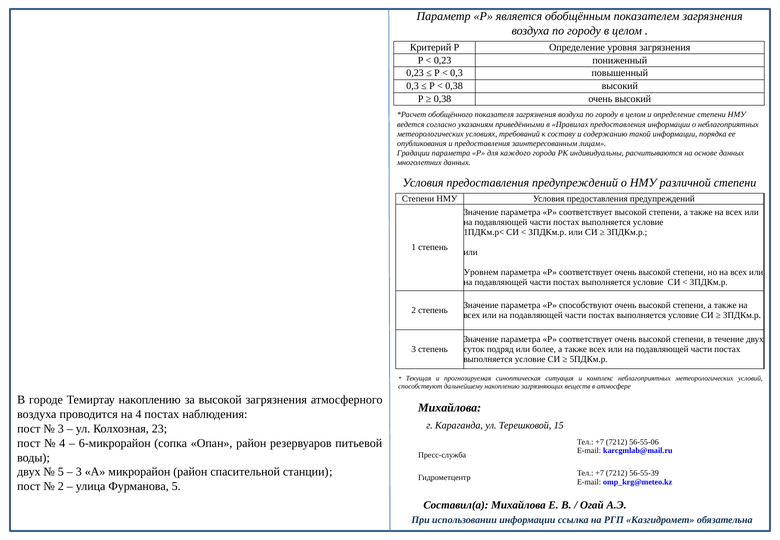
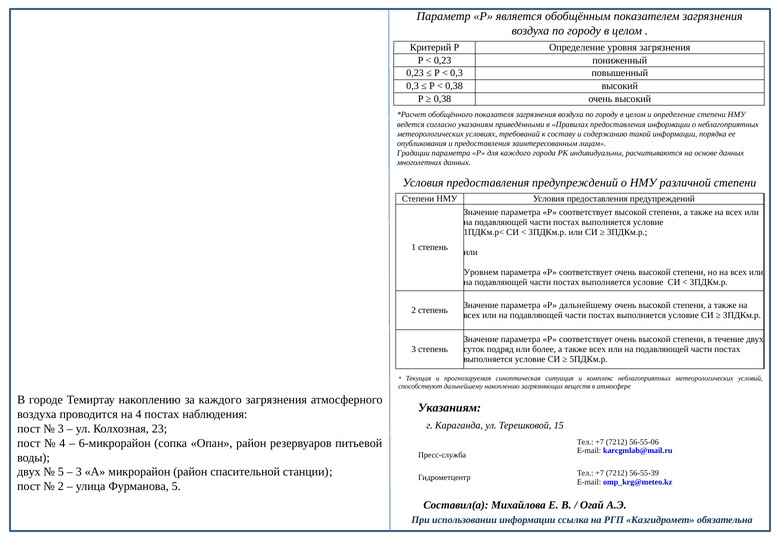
Р способствуют: способствуют -> дальнейшему (586, 305)
за высокой: высокой -> каждого (220, 400)
Михайлова: Михайлова -> Указаниям (450, 408)
